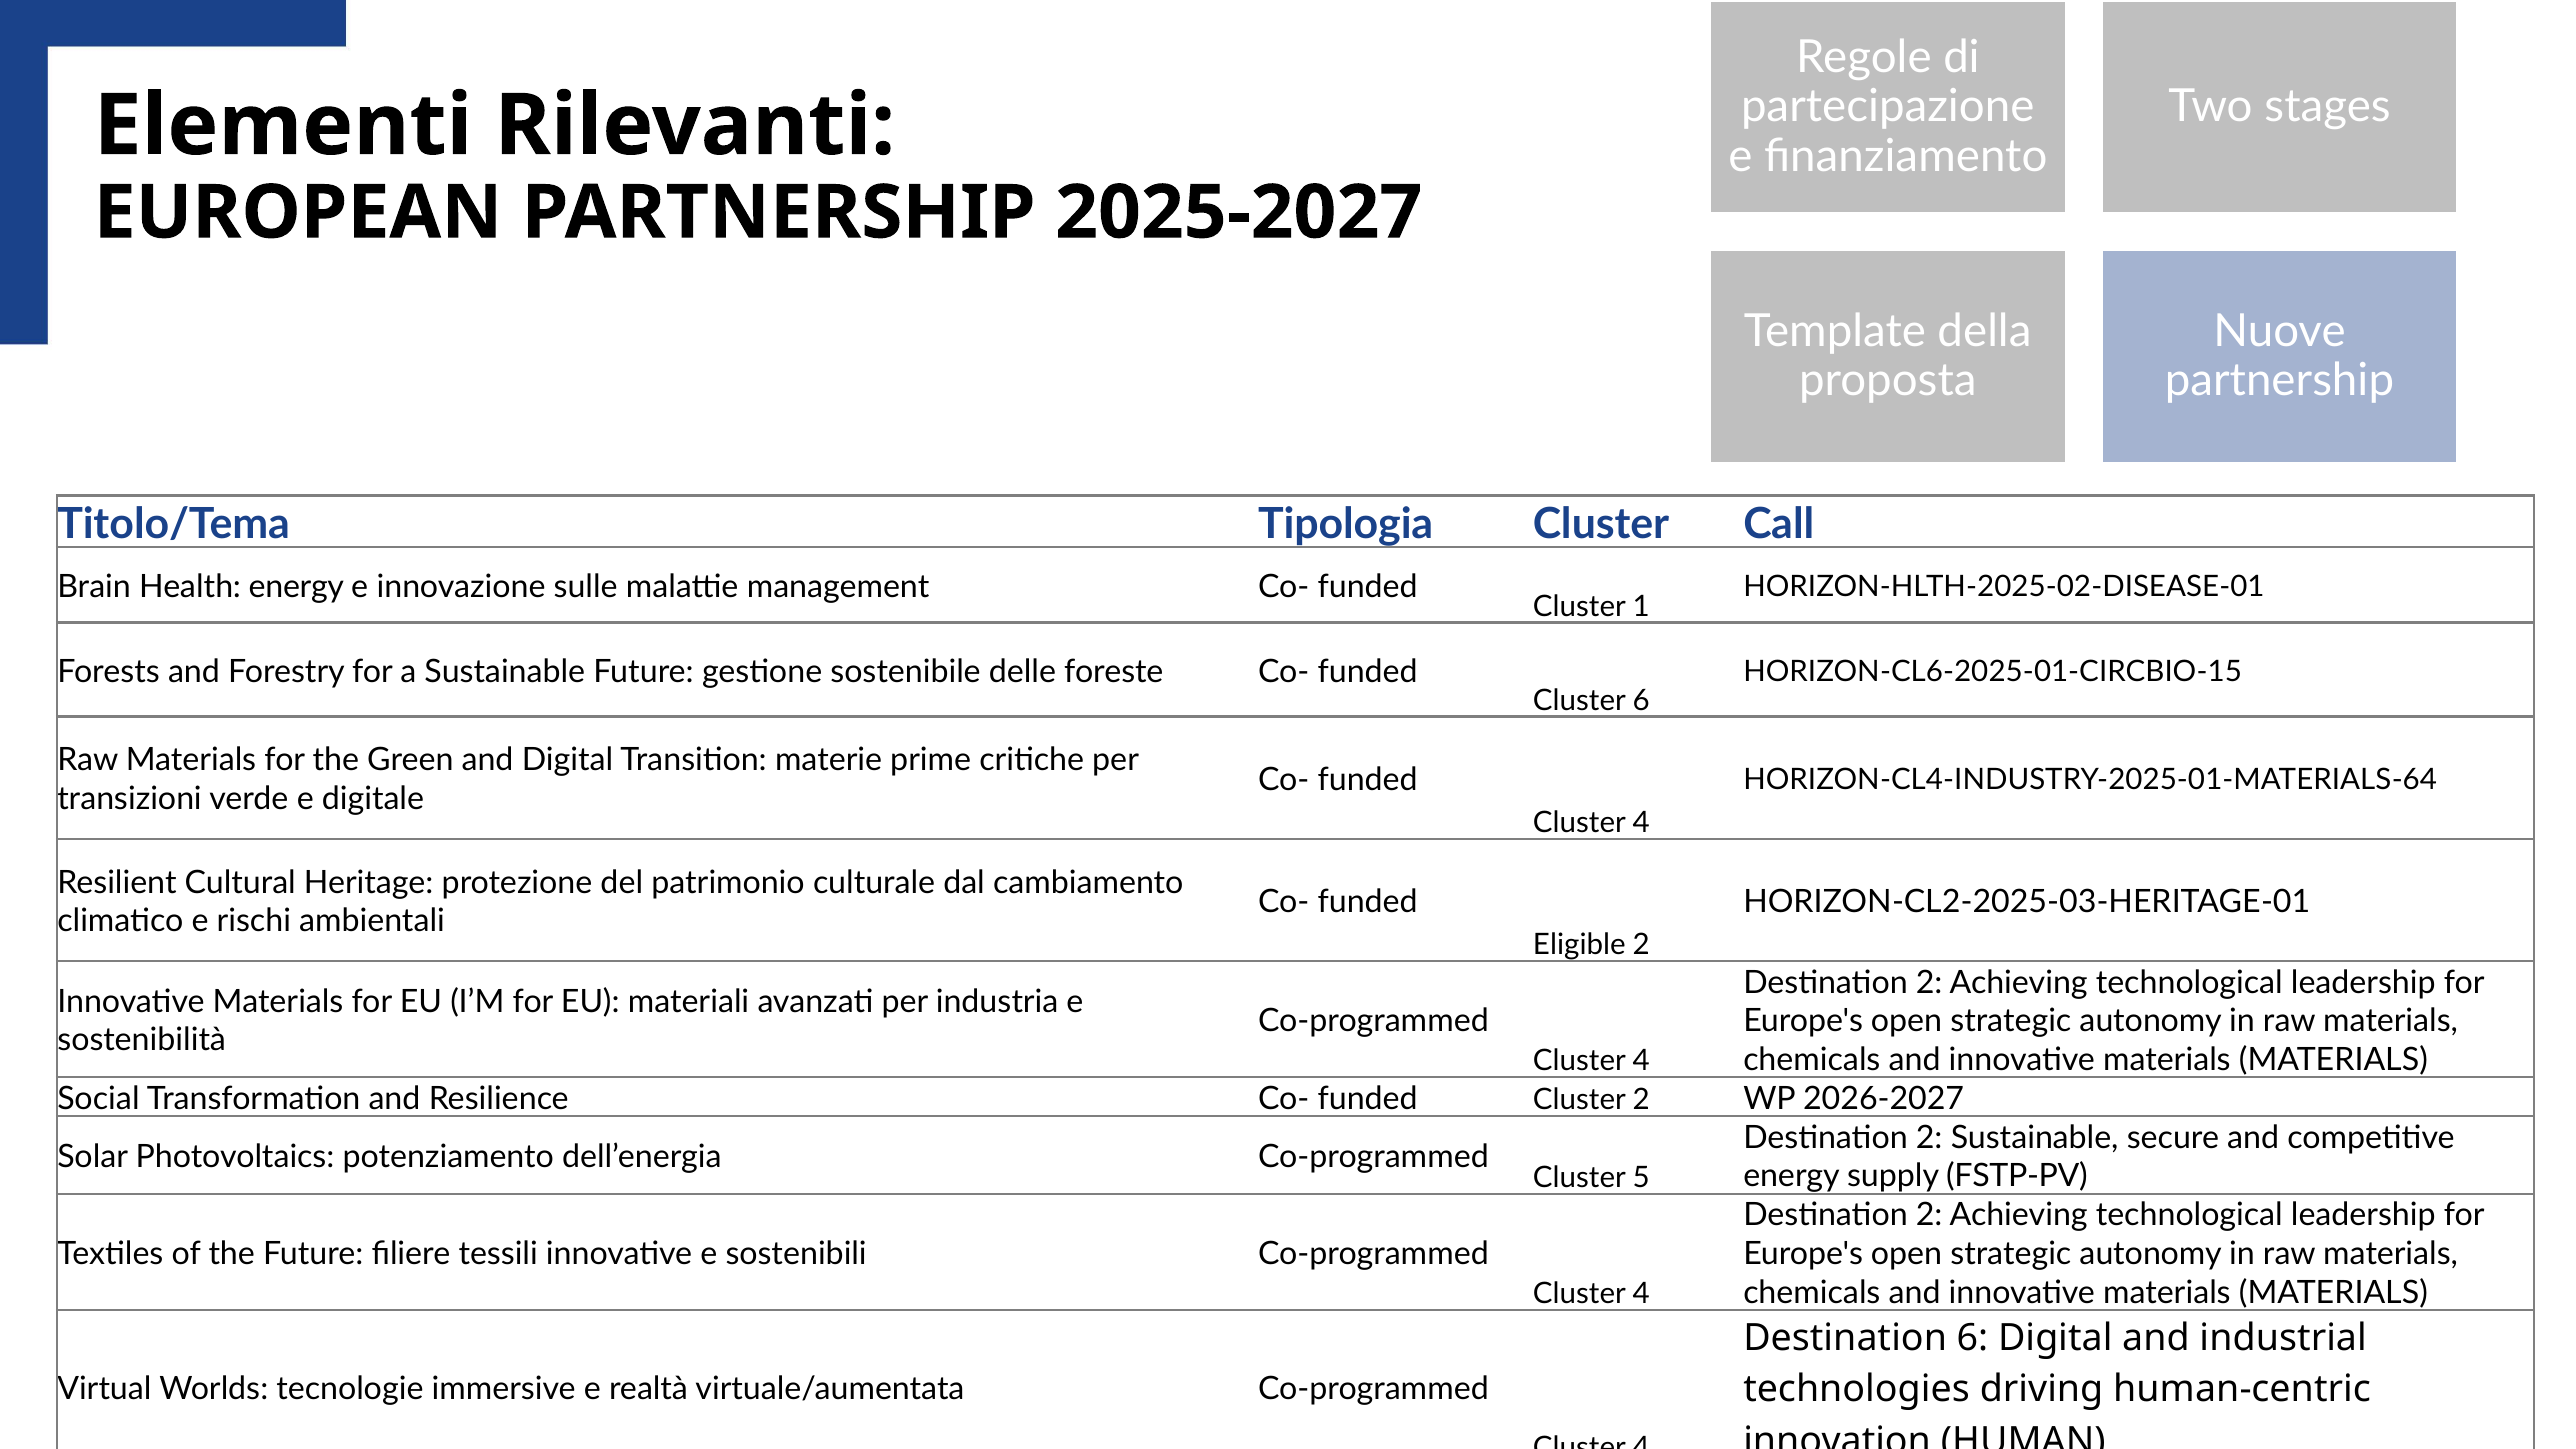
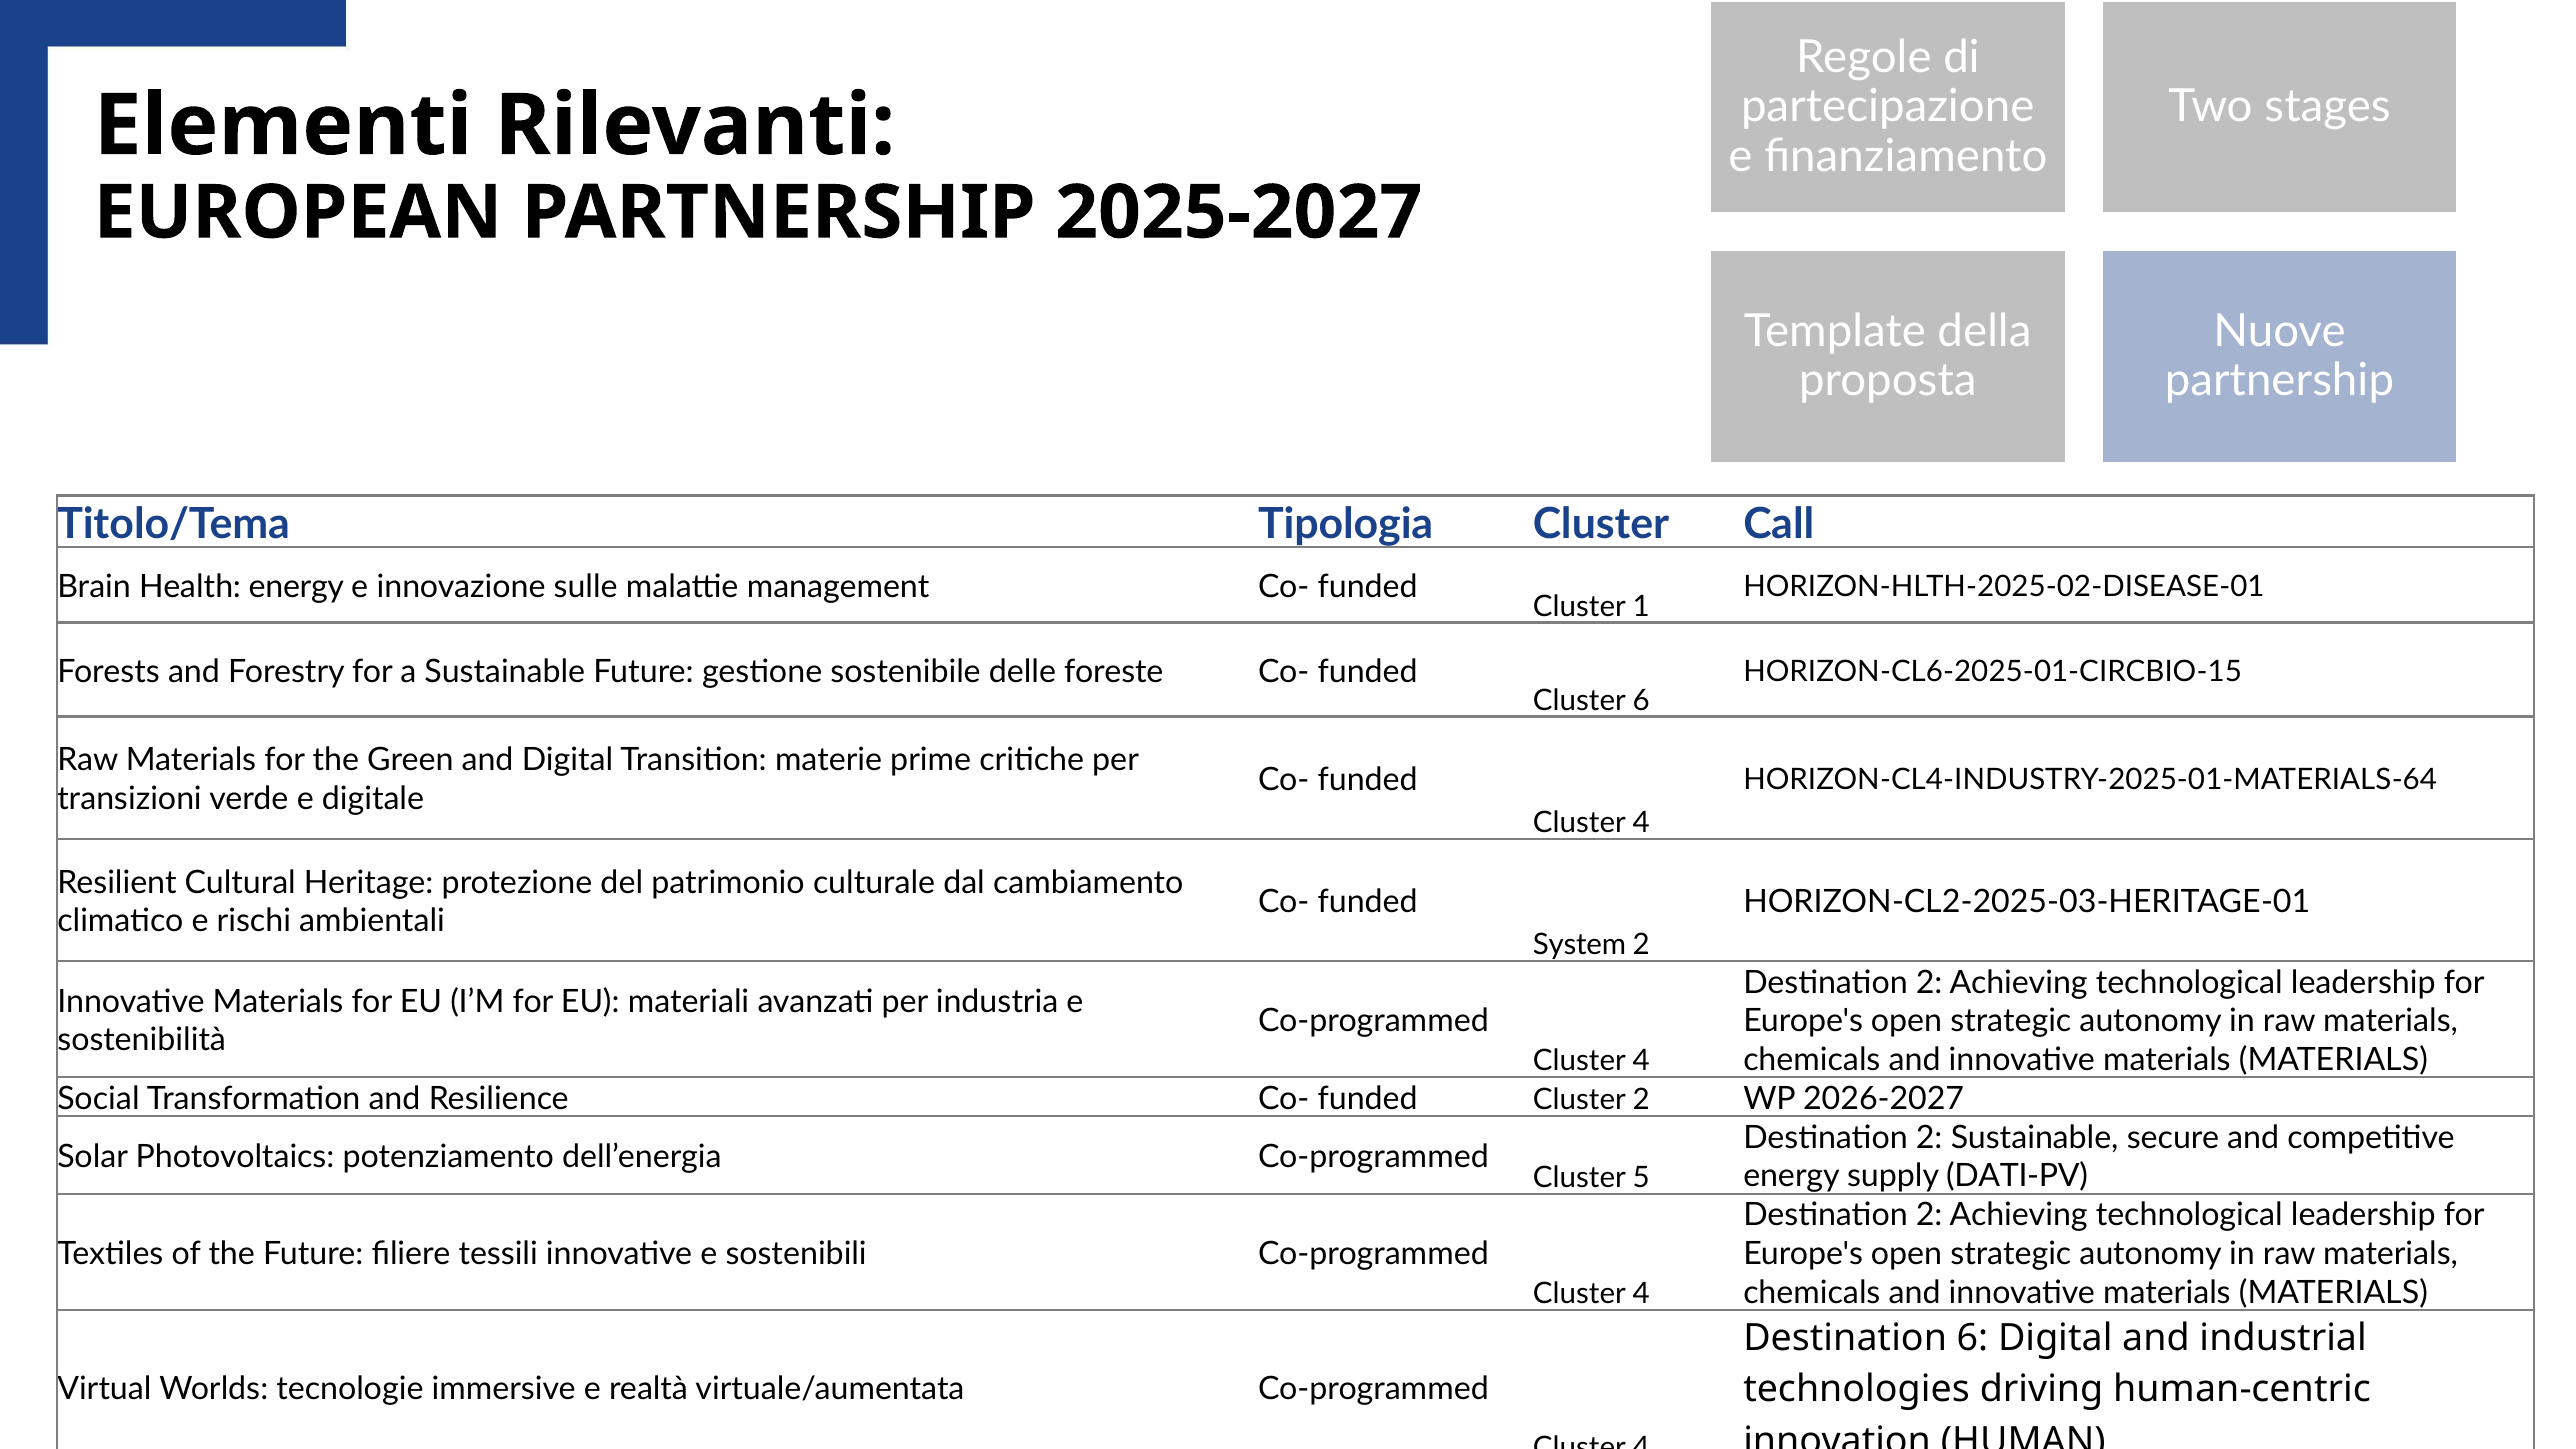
Eligible: Eligible -> System (1580, 945)
FSTP-PV: FSTP-PV -> DATI-PV (2017, 1176)
